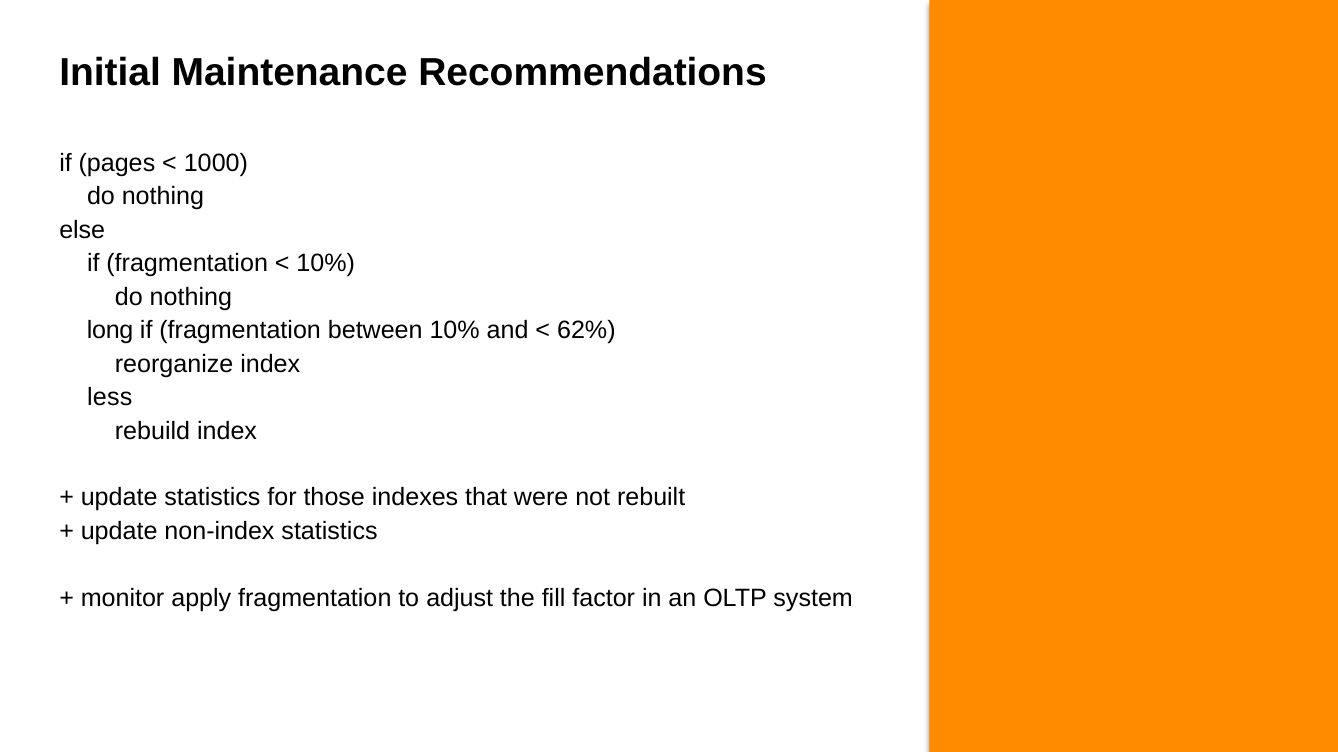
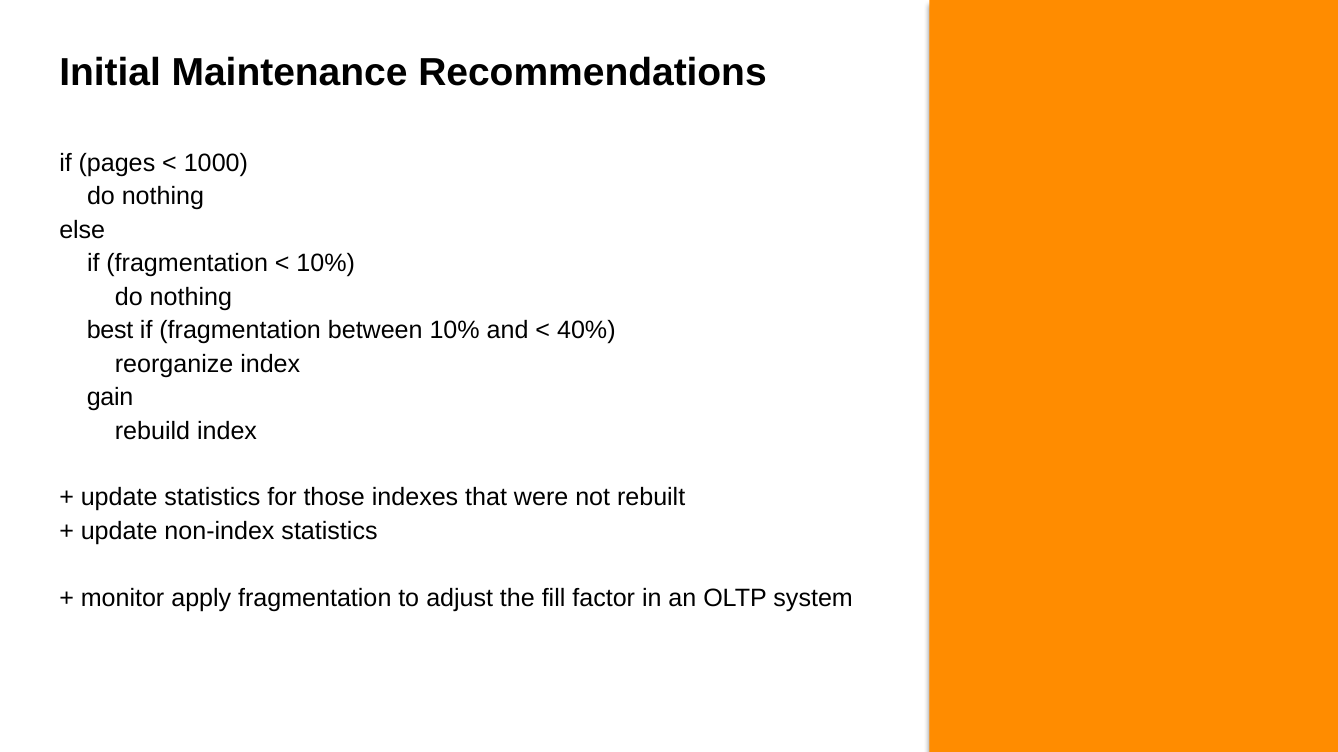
long: long -> best (110, 331)
62%: 62% -> 40% (586, 331)
less: less -> gain (110, 398)
